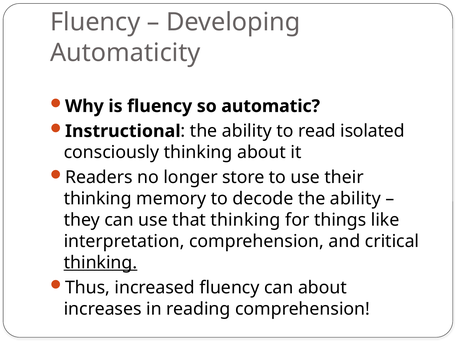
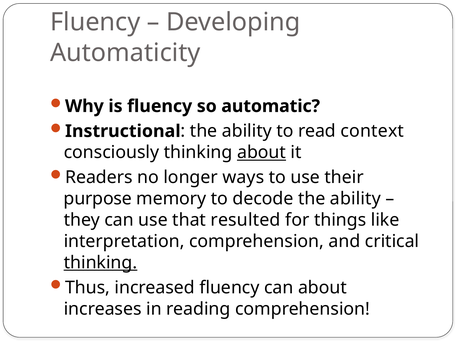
isolated: isolated -> context (372, 131)
about underline: none -> present (262, 152)
store: store -> ways (243, 177)
thinking: thinking -> purpose (98, 199)
that thinking: thinking -> resulted (246, 220)
